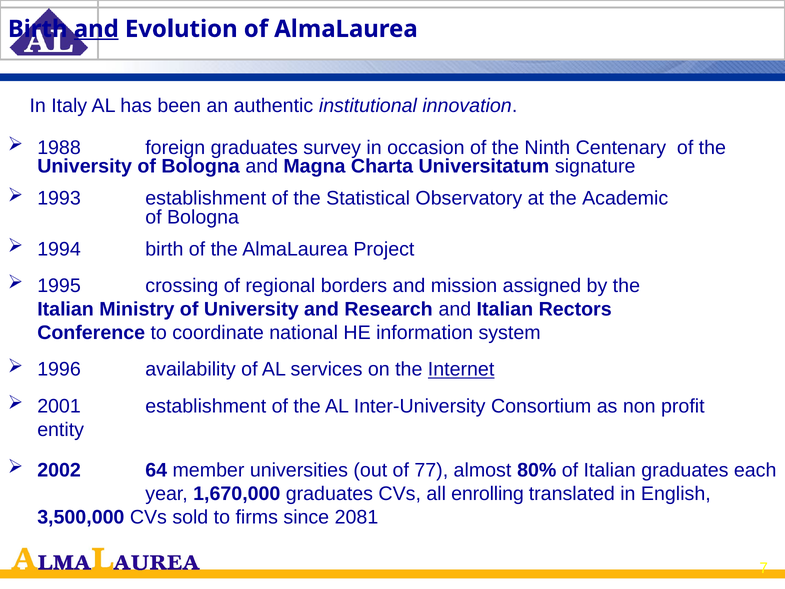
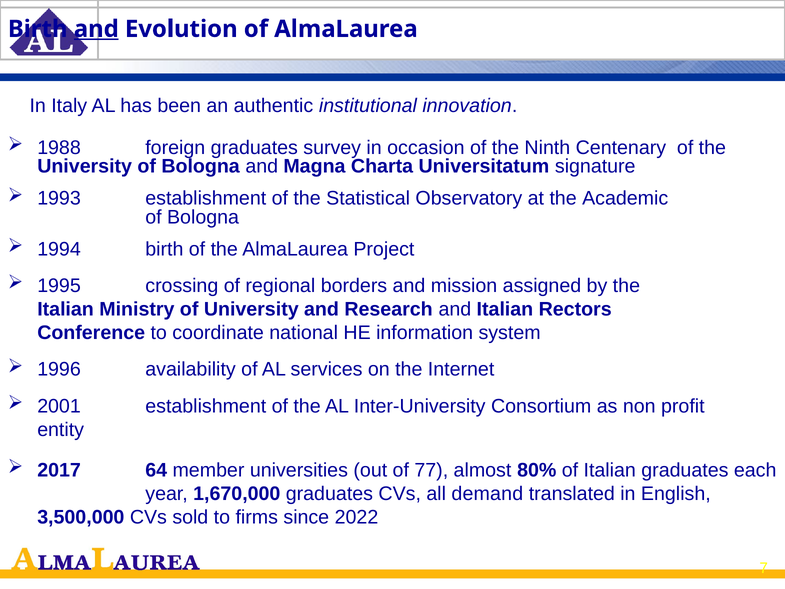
Internet underline: present -> none (461, 369)
2002: 2002 -> 2017 (59, 470)
enrolling: enrolling -> demand (487, 494)
2081: 2081 -> 2022 (356, 517)
